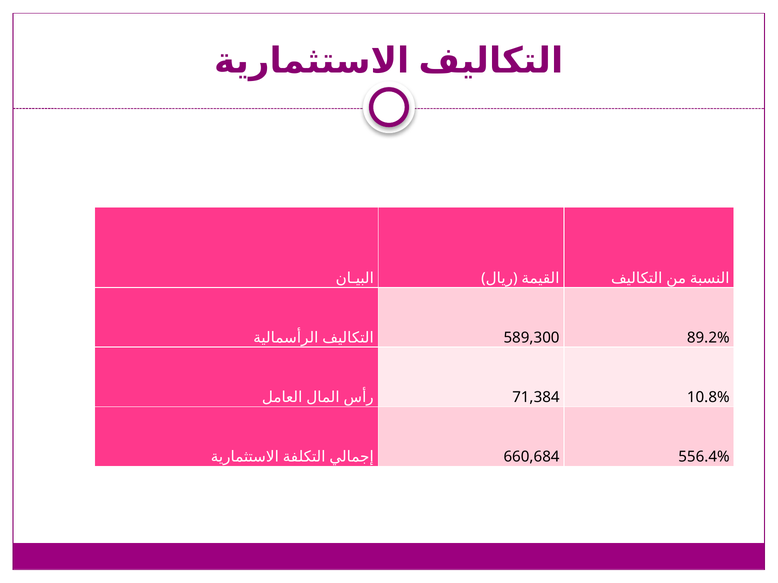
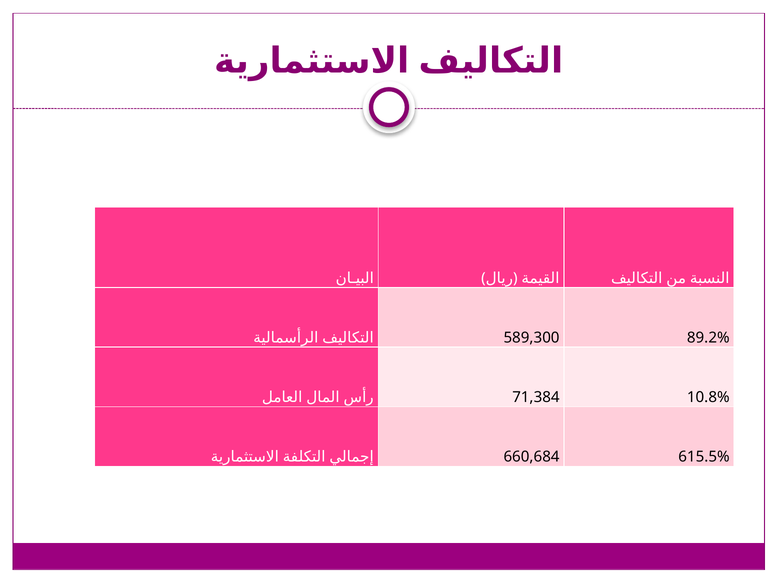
556.4%: 556.4% -> 615.5% (704, 457)
